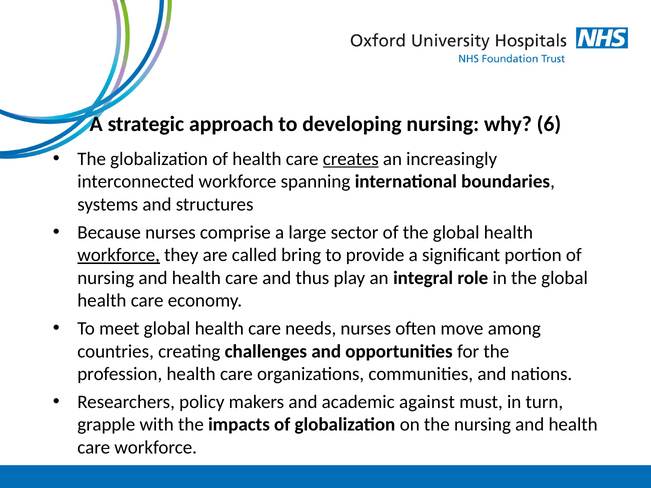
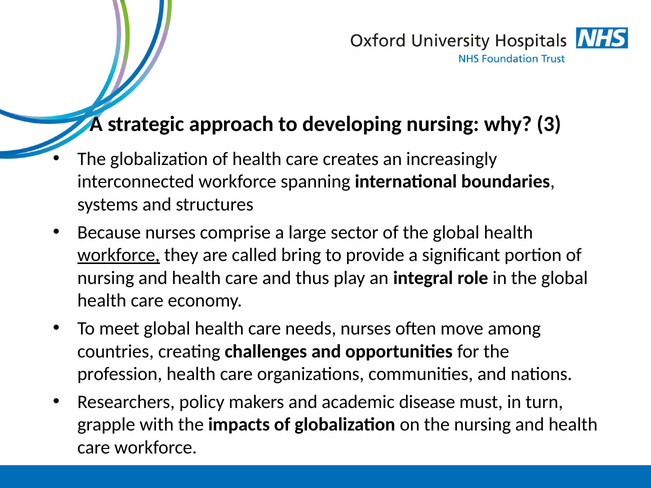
6: 6 -> 3 (549, 124)
creates underline: present -> none (351, 159)
against: against -> disease (427, 402)
